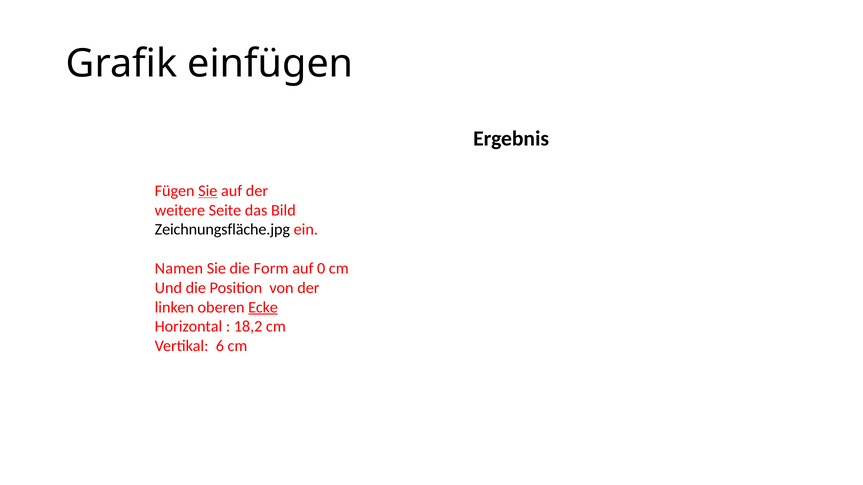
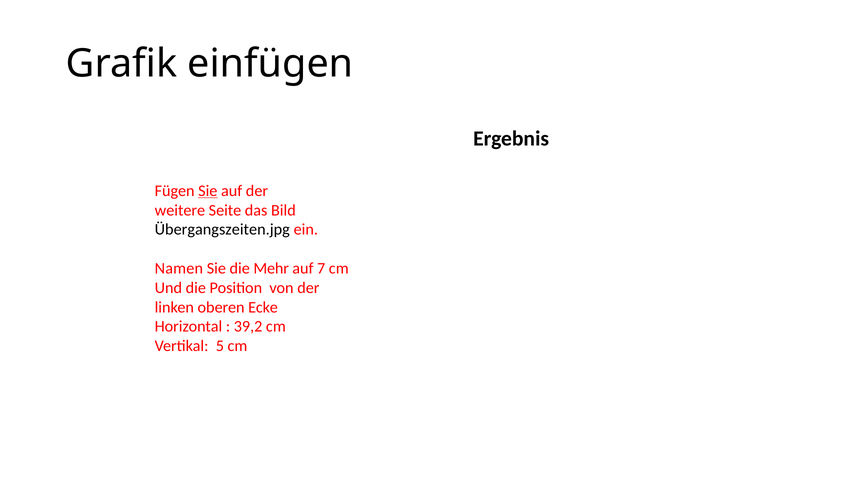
Zeichnungsfläche.jpg: Zeichnungsfläche.jpg -> Übergangszeiten.jpg (222, 230)
Form: Form -> Mehr (271, 269)
0: 0 -> 7 (321, 269)
Ecke underline: present -> none (263, 307)
18,2: 18,2 -> 39,2 (248, 327)
6: 6 -> 5 (220, 346)
